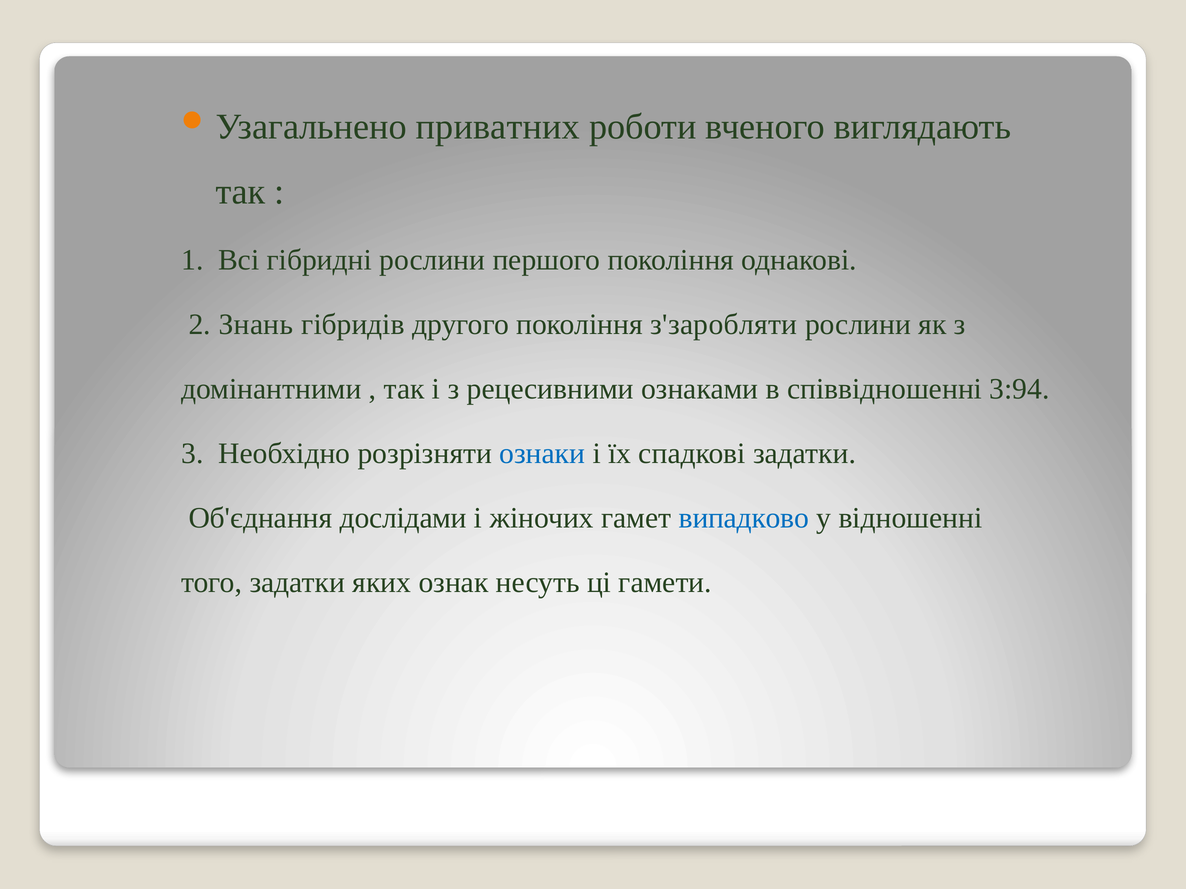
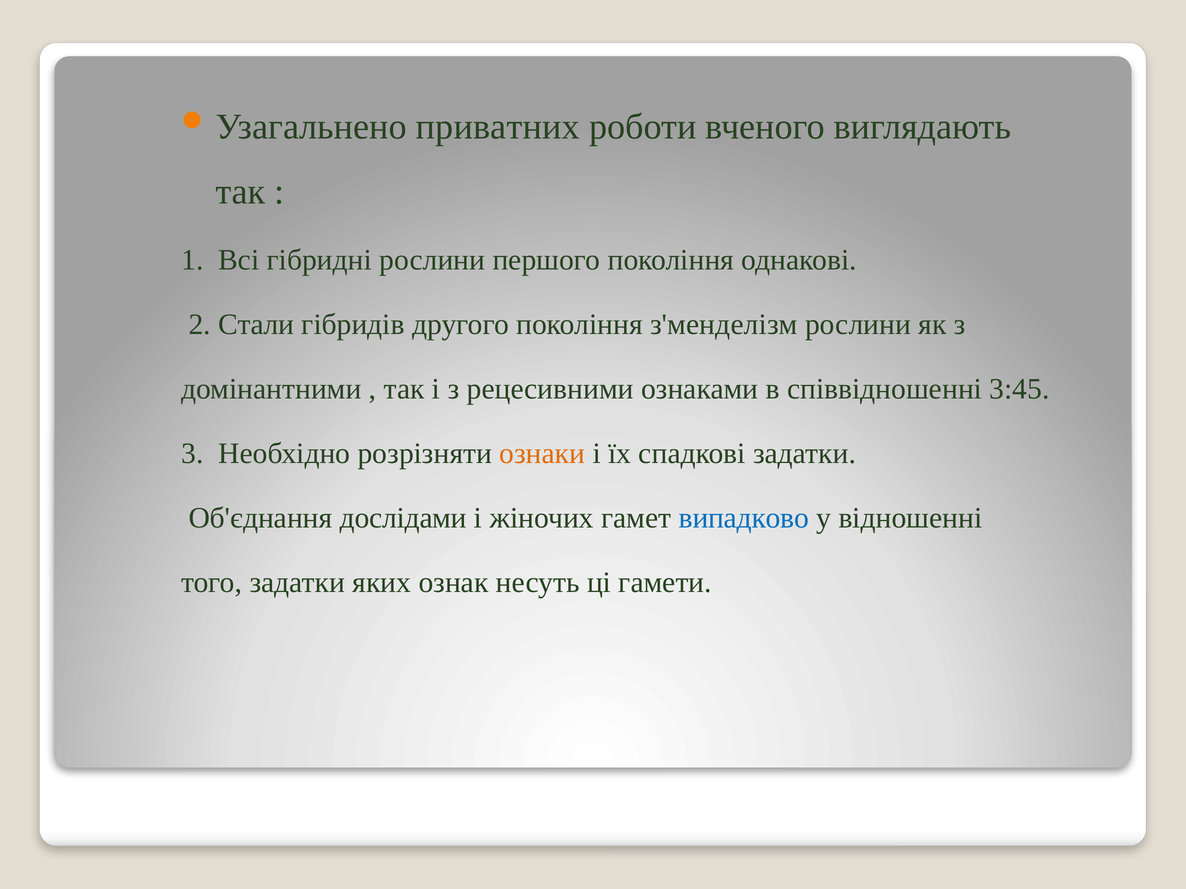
Знань: Знань -> Стали (256, 324)
з'заробляти: з'заробляти -> з'менделізм (724, 324)
3:94: 3:94 -> 3:45 (1019, 389)
ознаки colour: blue -> orange (542, 454)
